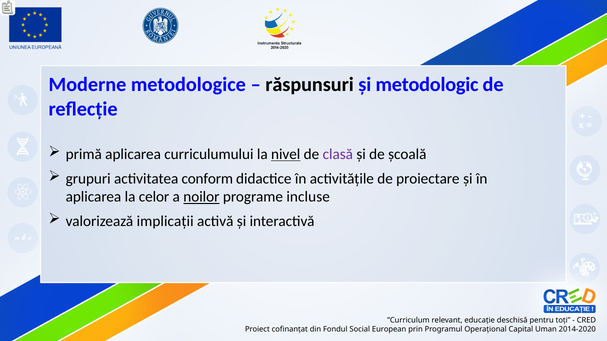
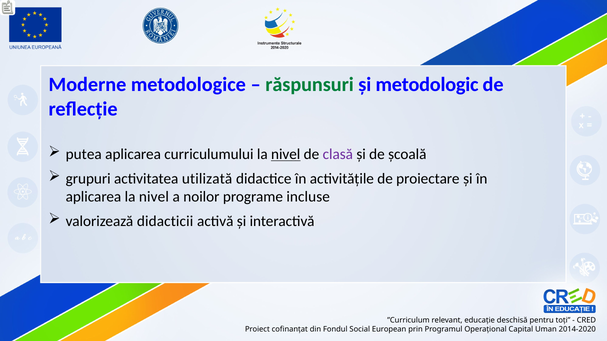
răspunsuri colour: black -> green (310, 85)
primă: primă -> putea (84, 154)
conform: conform -> utilizată (207, 179)
aplicarea la celor: celor -> nivel (154, 197)
noilor underline: present -> none (201, 197)
implicații: implicații -> didacticii (165, 222)
